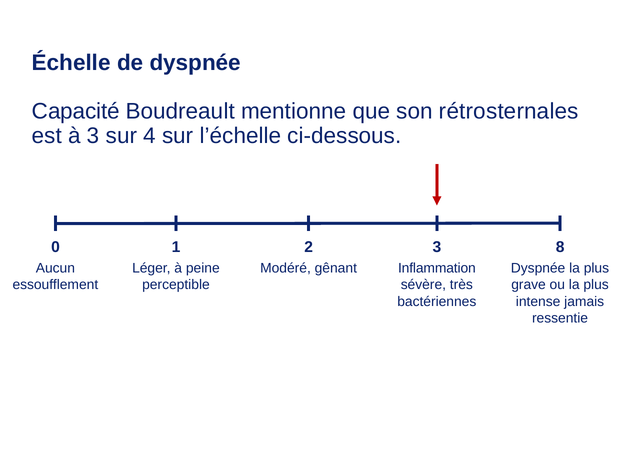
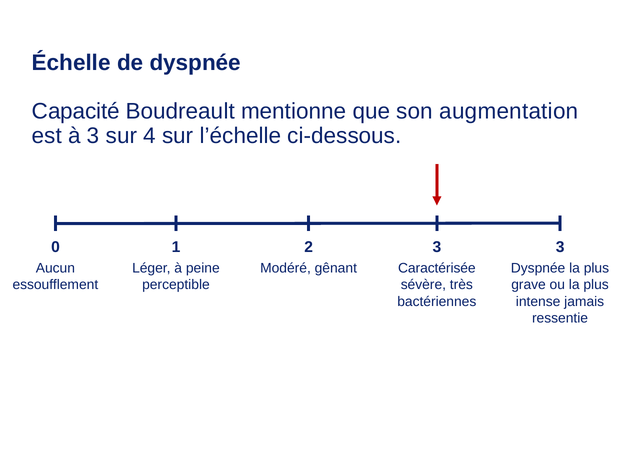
rétrosternales: rétrosternales -> augmentation (509, 111)
3 8: 8 -> 3 (560, 247)
Inflammation: Inflammation -> Caractérisée (437, 268)
